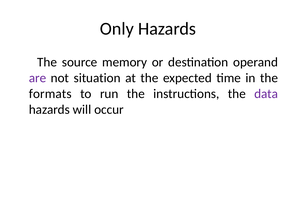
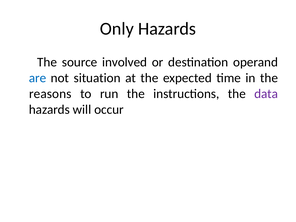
memory: memory -> involved (125, 62)
are colour: purple -> blue (38, 78)
formats: formats -> reasons (50, 94)
